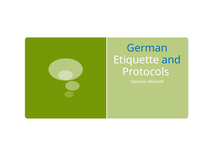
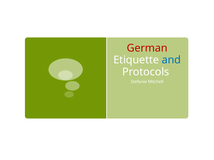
German colour: blue -> red (147, 48)
